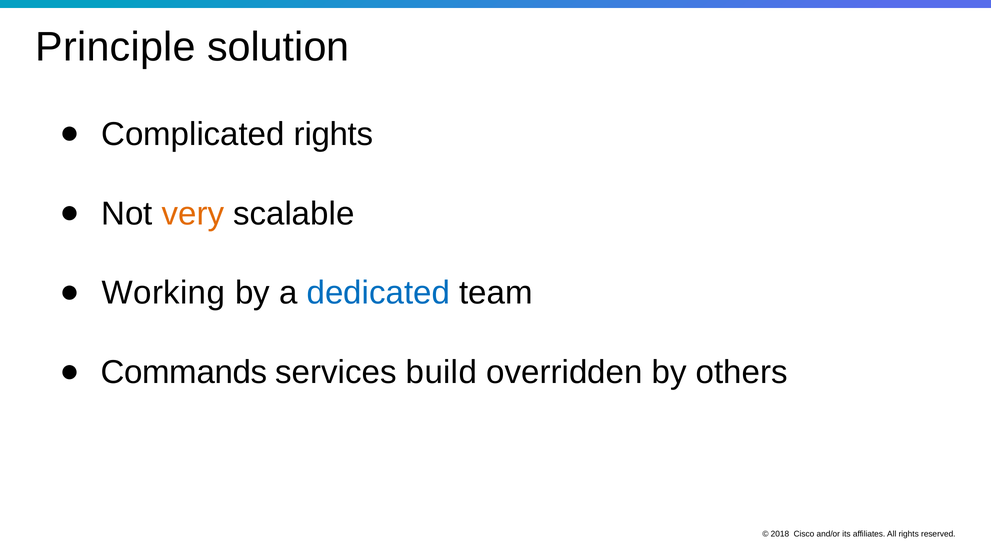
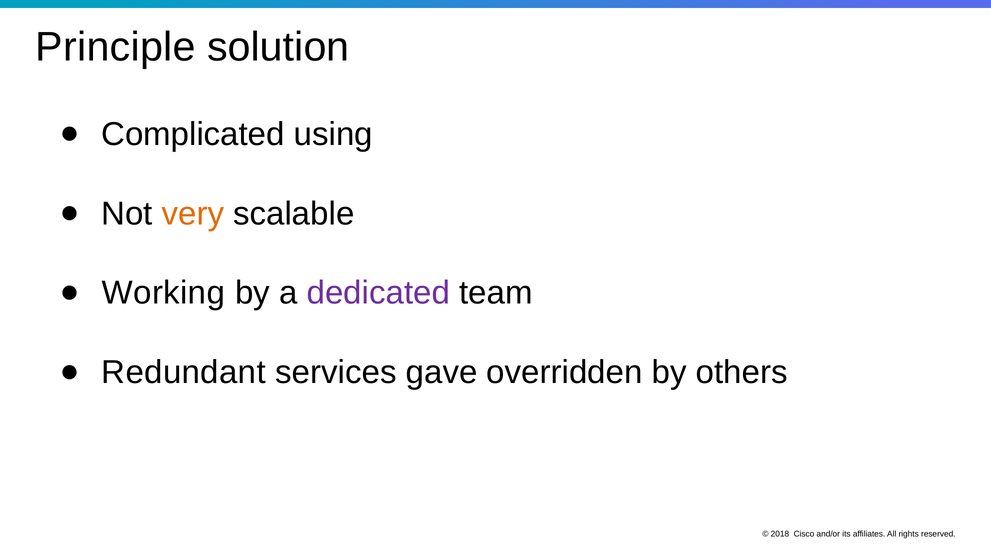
Complicated rights: rights -> using (333, 134)
dedicated colour: blue -> purple (378, 293)
Commands: Commands -> Redundant (184, 372)
build: build -> gave (442, 372)
